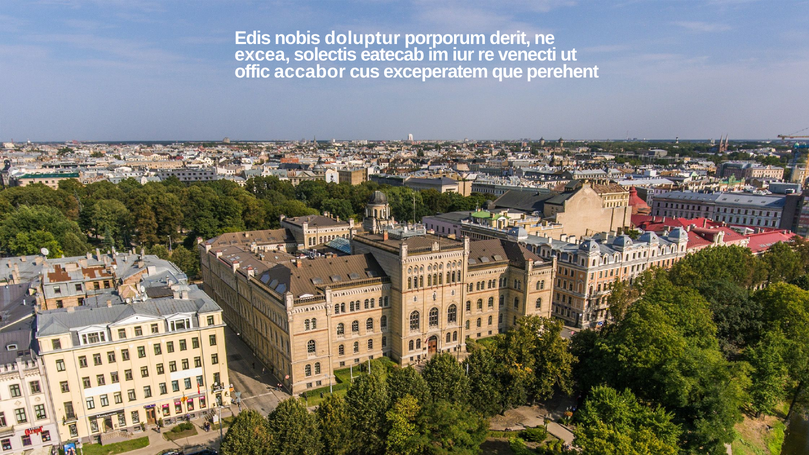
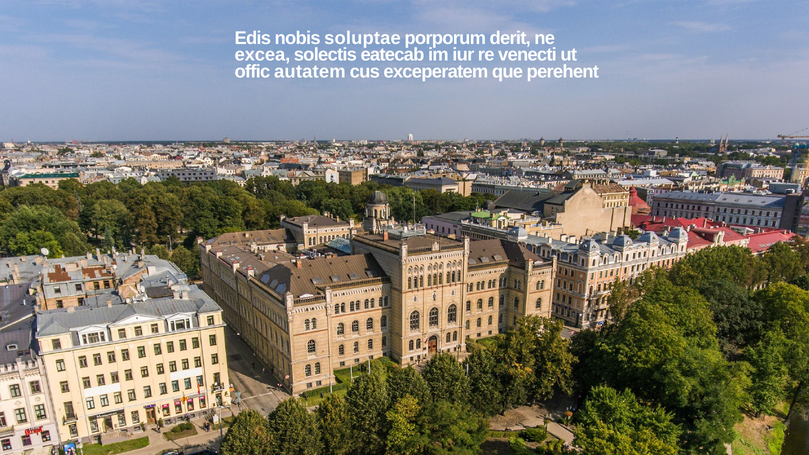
doluptur: doluptur -> soluptae (362, 38)
accabor: accabor -> autatem (310, 72)
